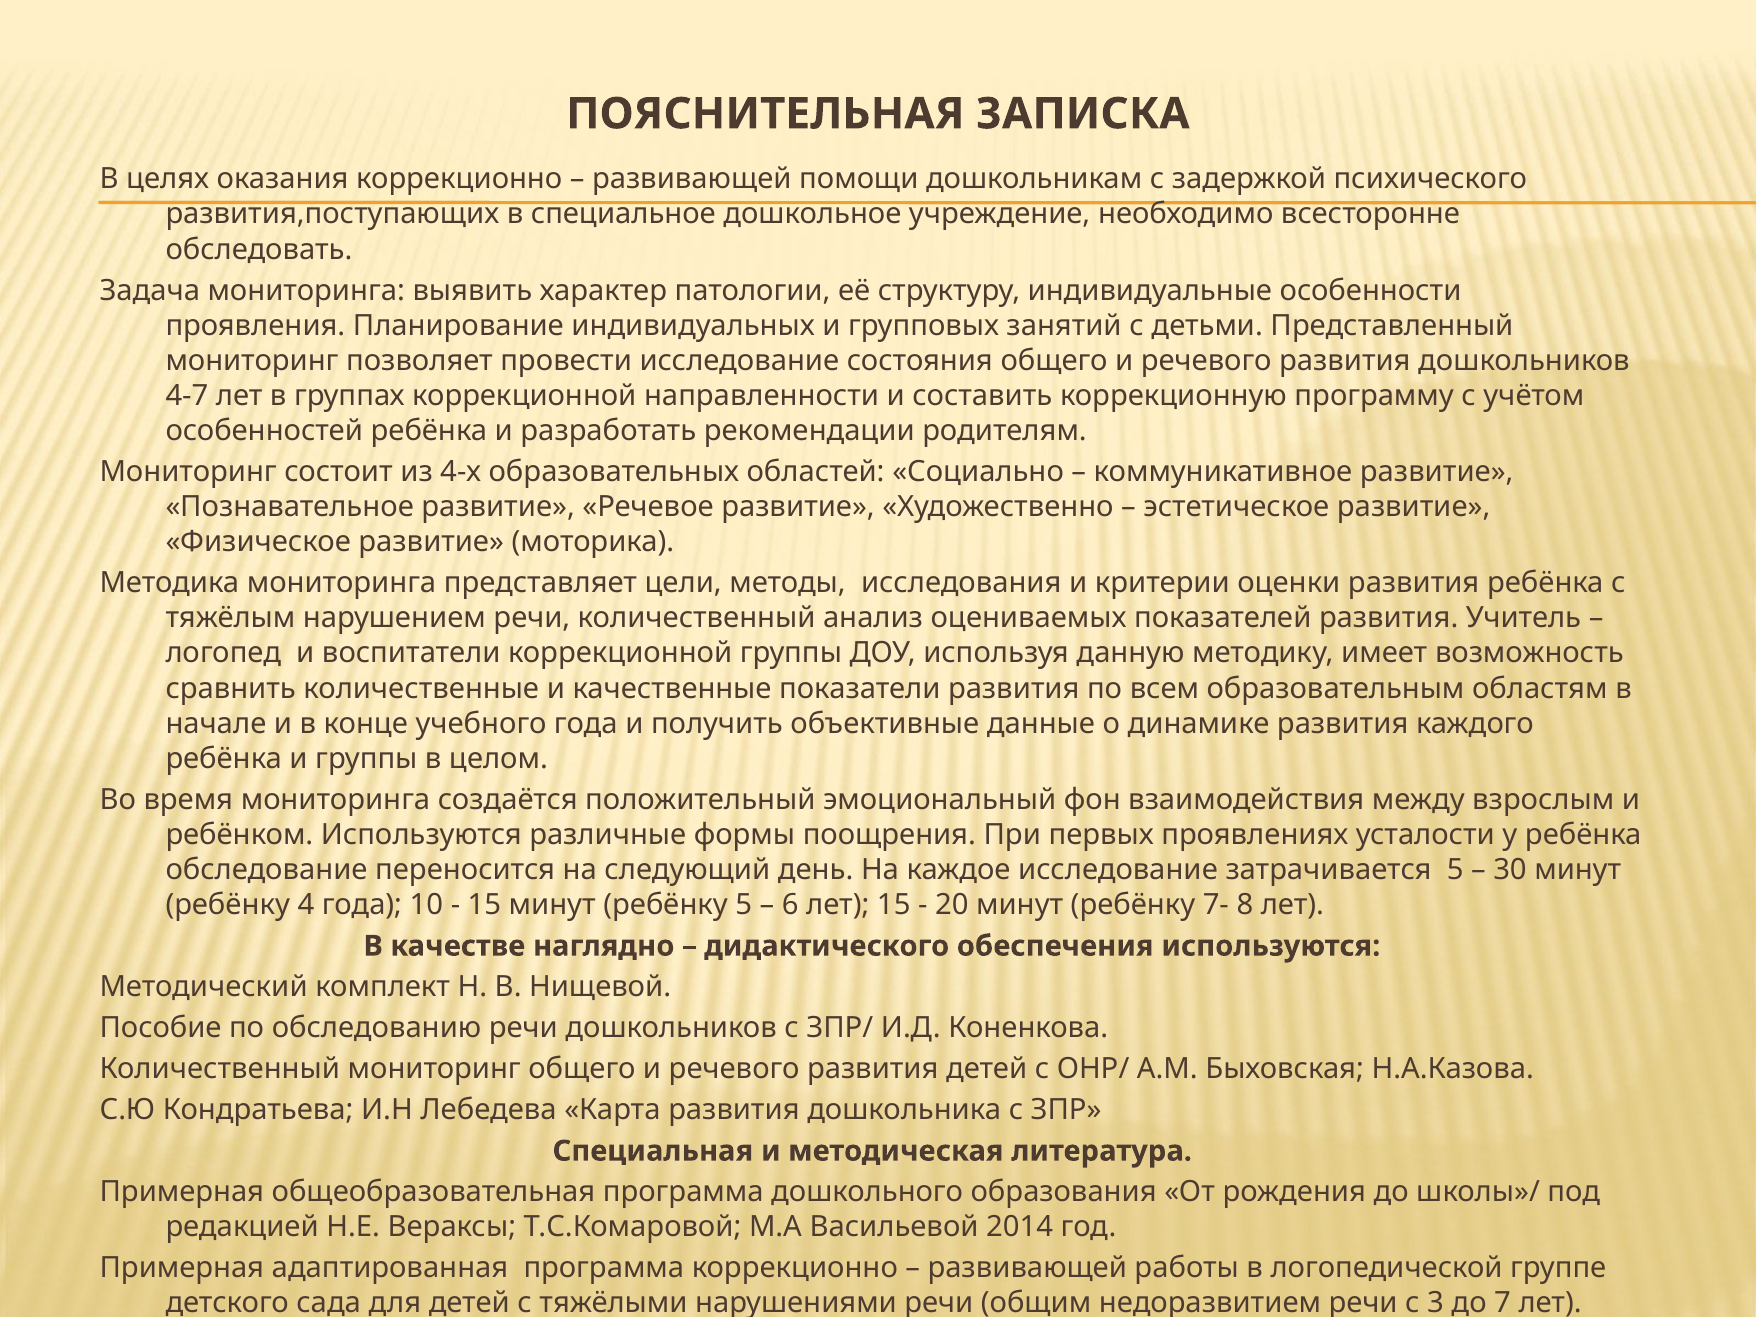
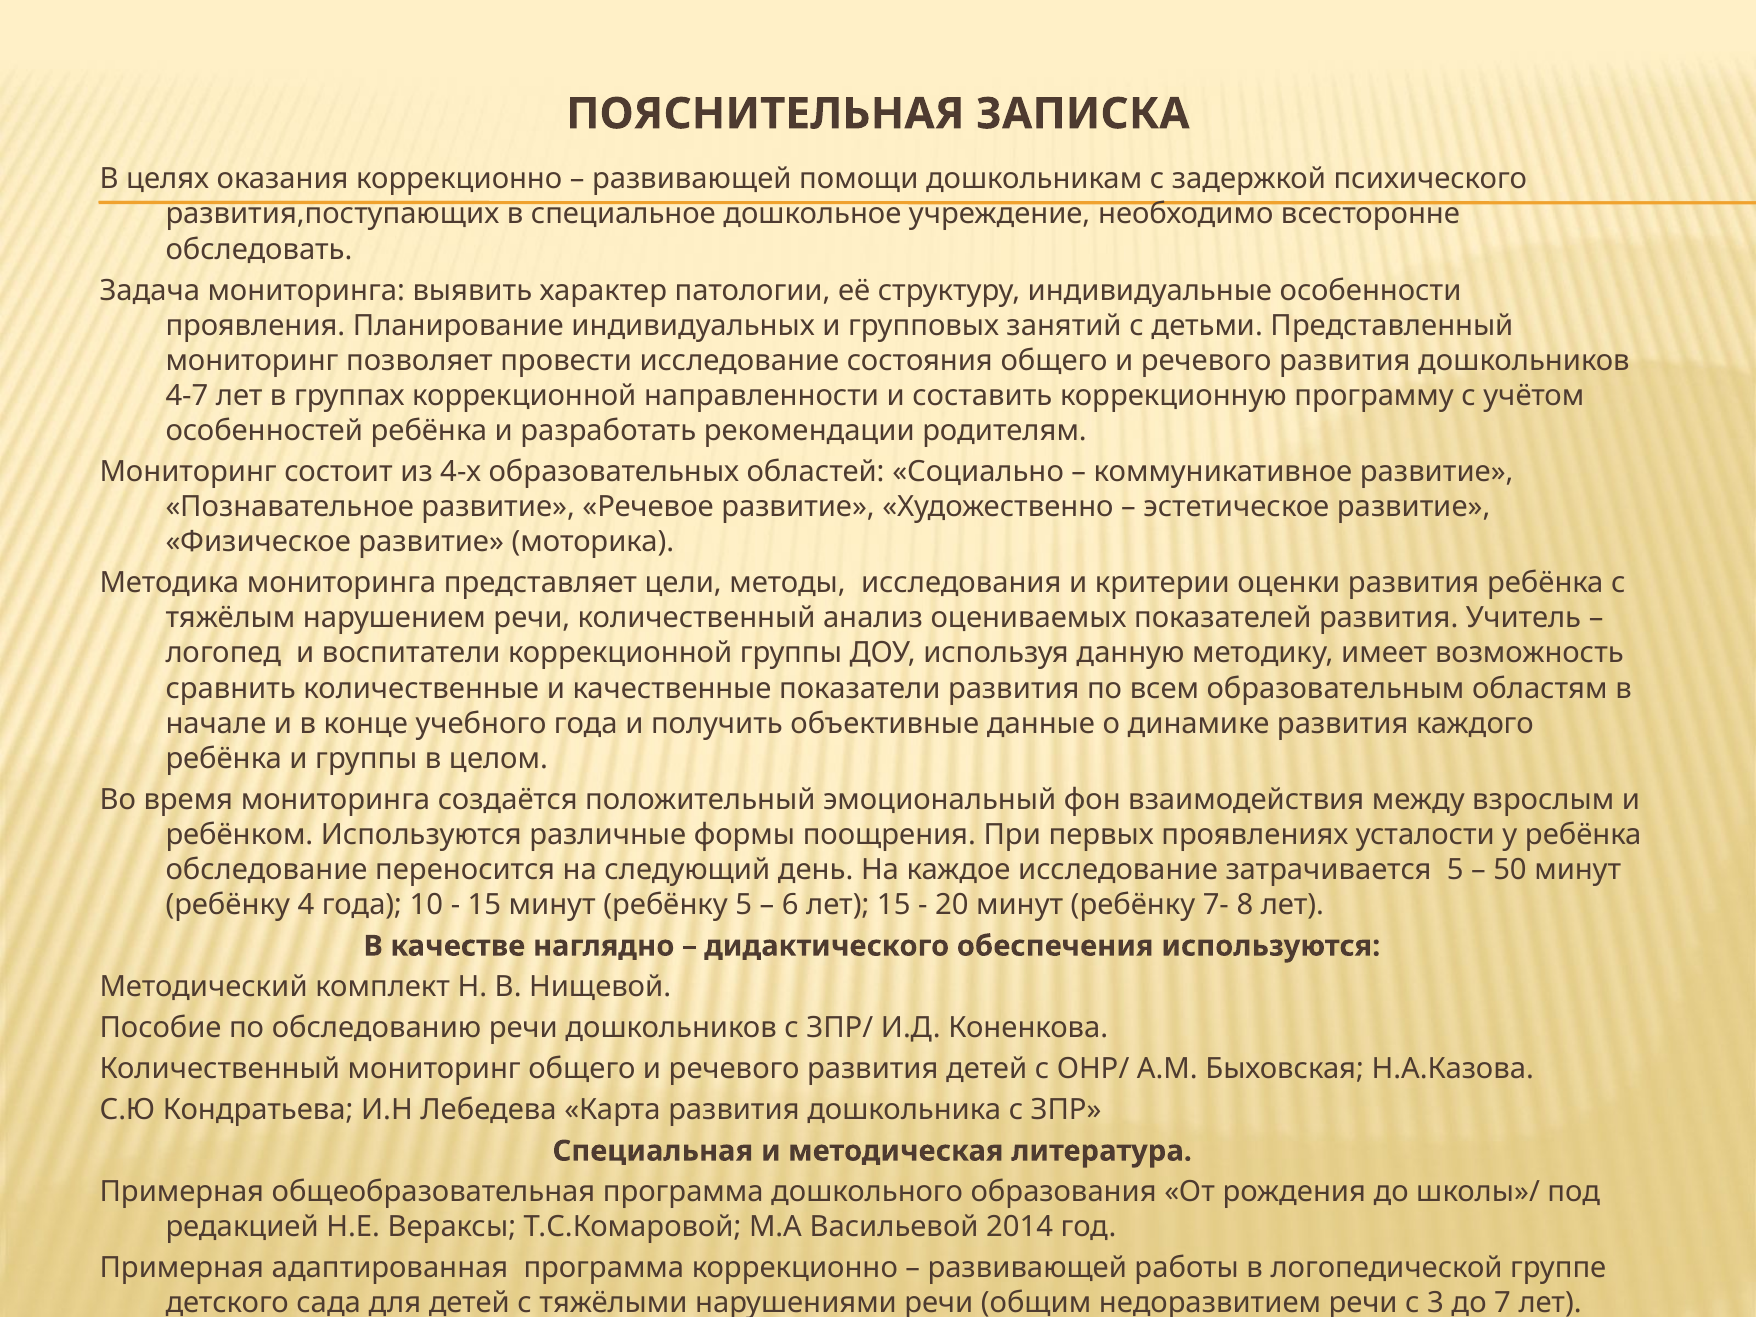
30: 30 -> 50 (1510, 870)
